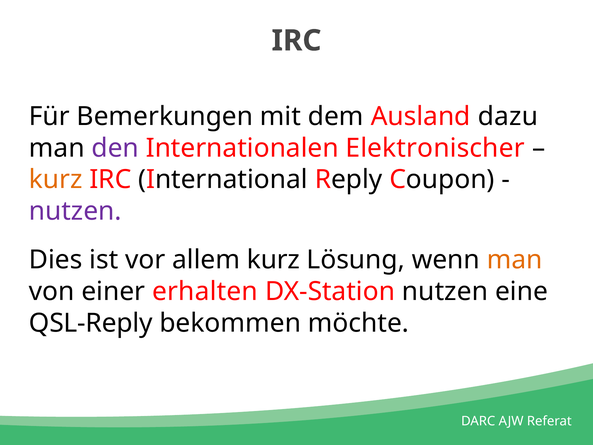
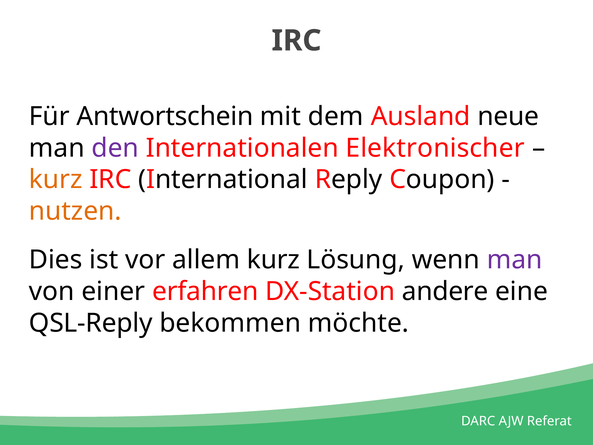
Bemerkungen: Bemerkungen -> Antwortschein (165, 116)
dazu: dazu -> neue (508, 116)
nutzen colour: purple -> orange (75, 211)
man colour: orange -> purple (515, 260)
erhalten: erhalten -> erfahren (205, 291)
DX-Station nutzen: nutzen -> andere (445, 291)
